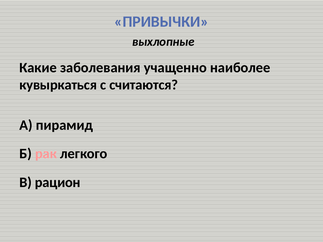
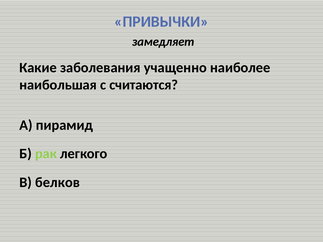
выхлопные: выхлопные -> замедляет (163, 42)
кувыркаться: кувыркаться -> наибольшая (58, 85)
рак colour: pink -> light green (46, 154)
рацион: рацион -> белков (58, 183)
